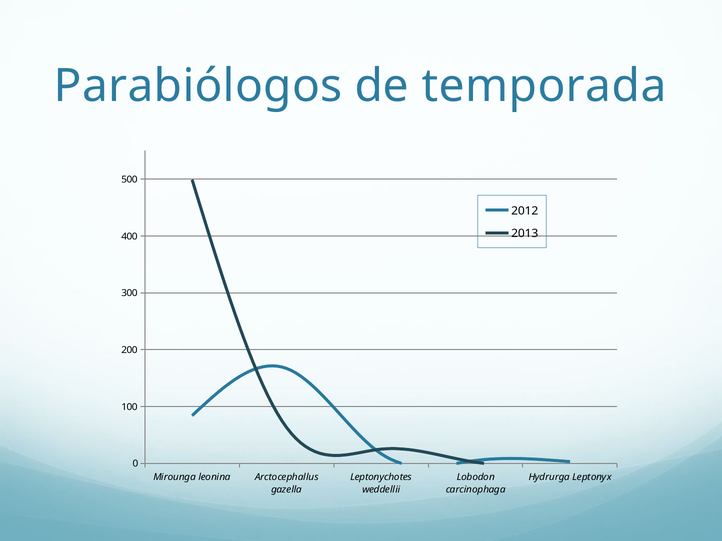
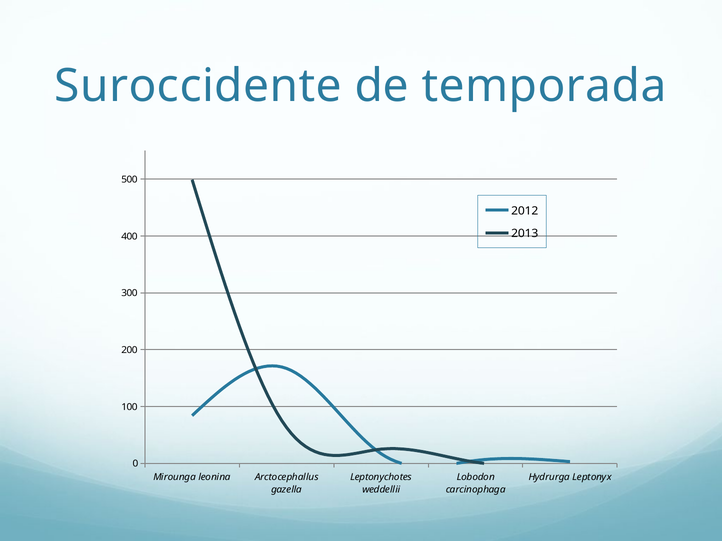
Parabiólogos: Parabiólogos -> Suroccidente (198, 86)
